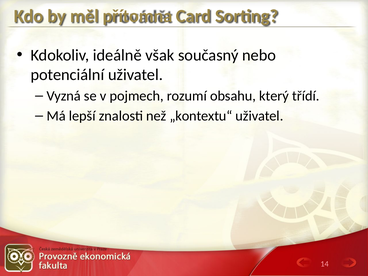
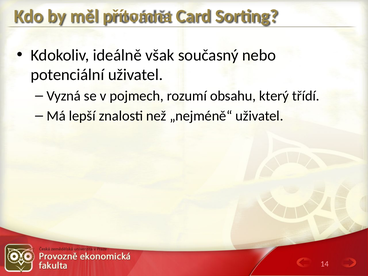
„kontextu“: „kontextu“ -> „nejméně“ (201, 116)
